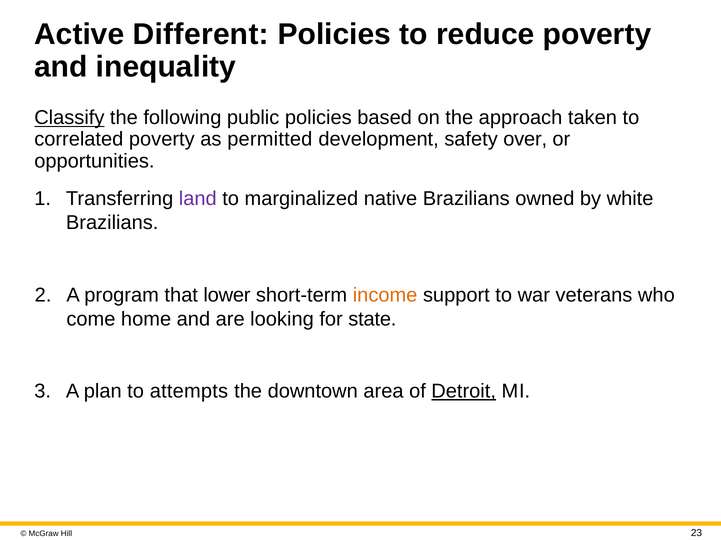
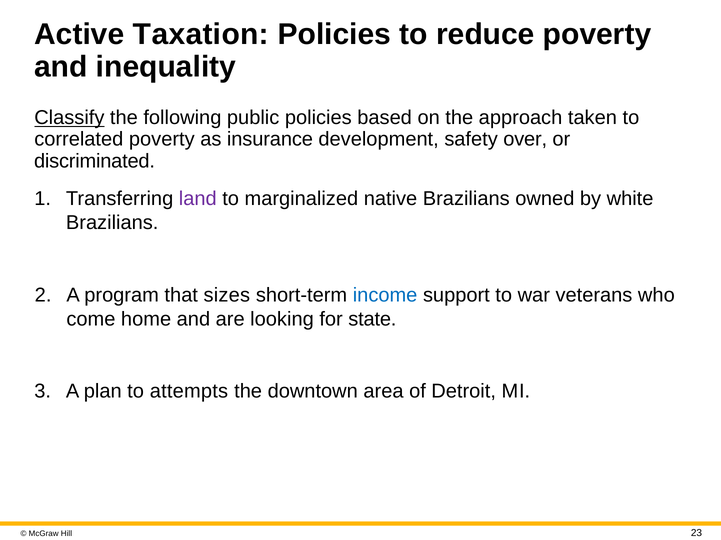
Different: Different -> Taxation (201, 34)
permitted: permitted -> insurance (270, 140)
opportunities: opportunities -> discriminated (94, 161)
lower: lower -> sizes (227, 296)
income colour: orange -> blue (385, 296)
Detroit underline: present -> none (464, 392)
